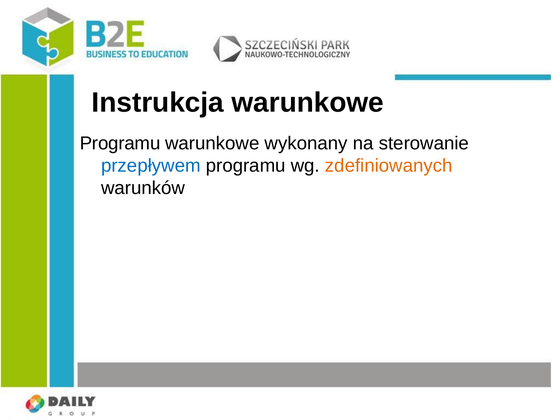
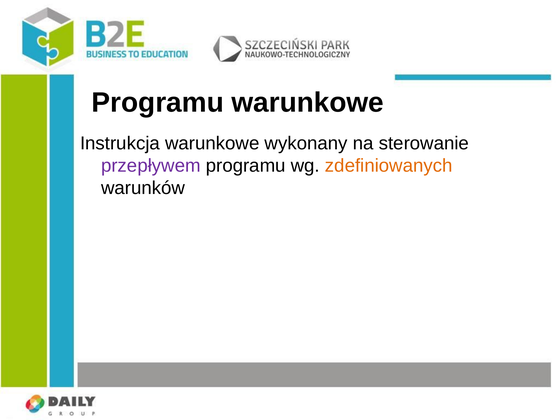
Instrukcja: Instrukcja -> Programu (158, 103)
Programu: Programu -> Instrukcja (120, 143)
przepływem colour: blue -> purple (151, 166)
